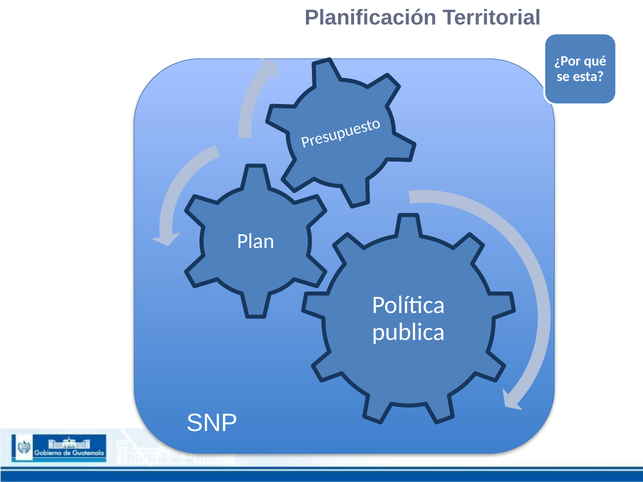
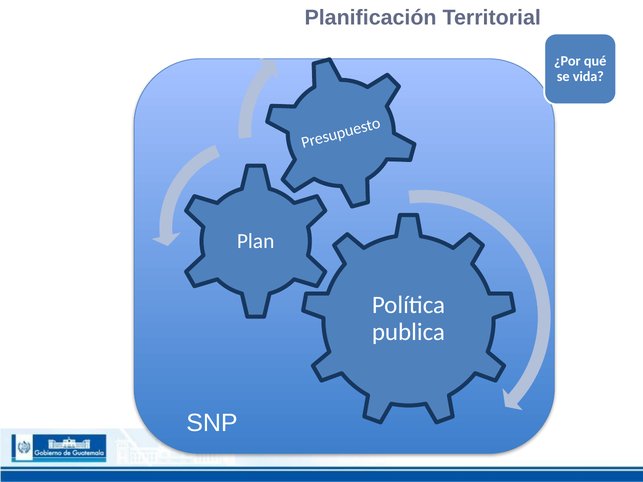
esta: esta -> vida (588, 77)
